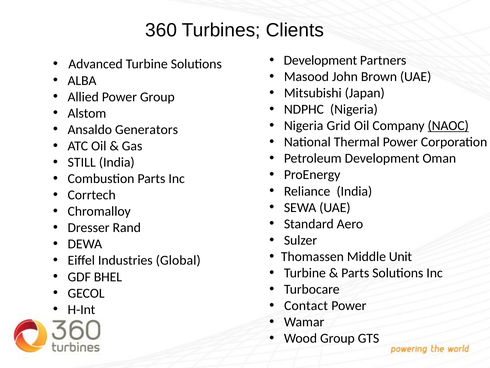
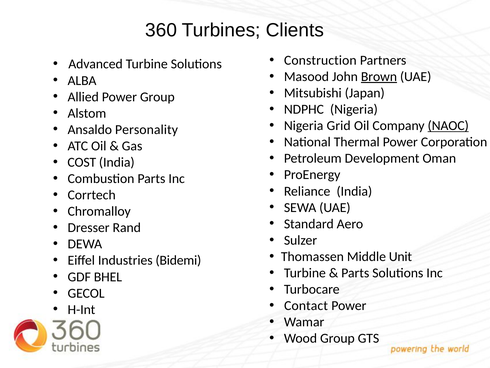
Development: Development -> Construction (320, 60)
Brown underline: none -> present (379, 77)
Generators: Generators -> Personality (147, 129)
STILL: STILL -> COST (82, 162)
Global: Global -> Bidemi (178, 260)
